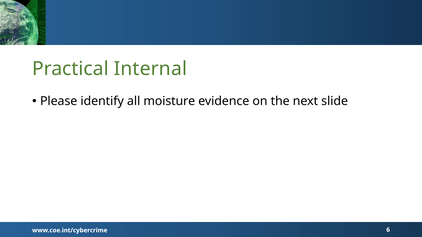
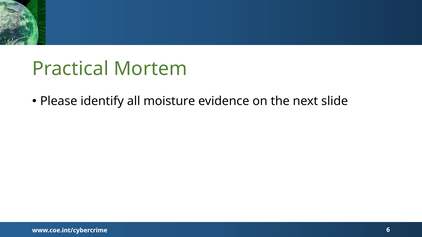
Internal: Internal -> Mortem (150, 69)
